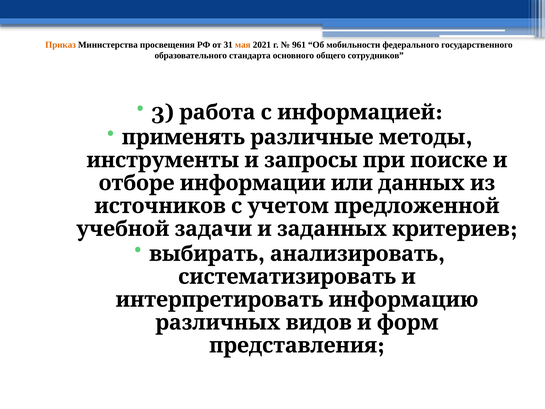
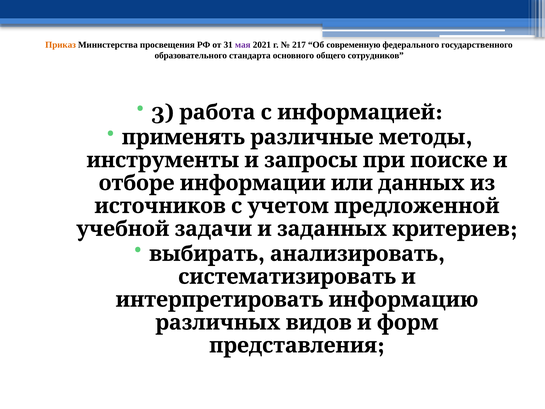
мая colour: orange -> purple (243, 45)
961: 961 -> 217 (299, 45)
мобильности: мобильности -> современную (353, 45)
